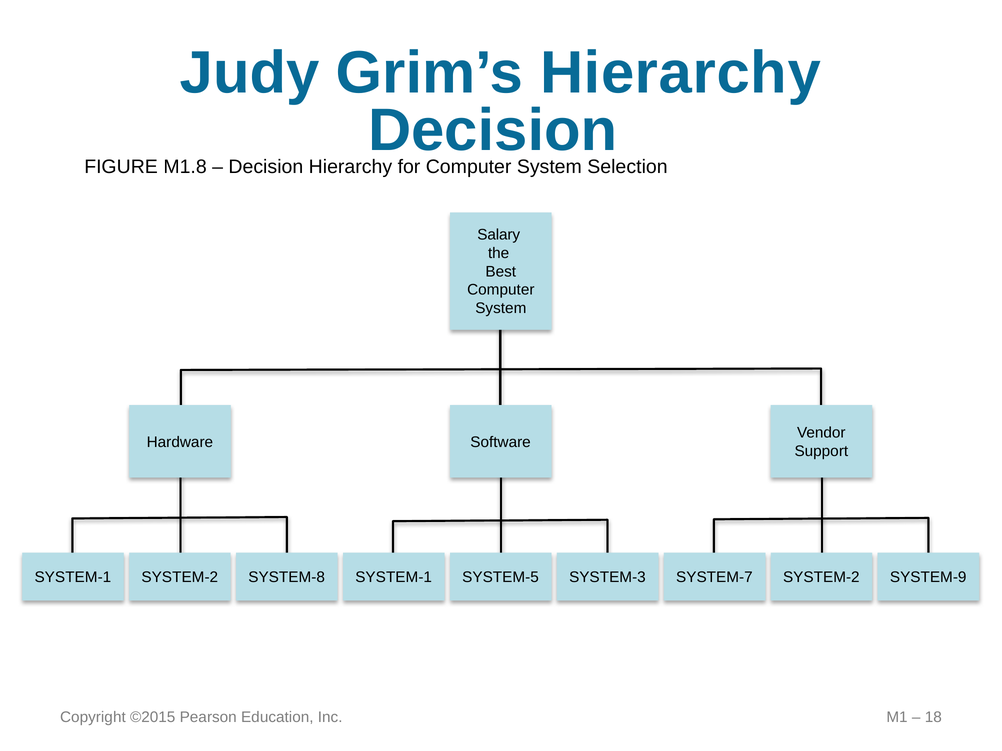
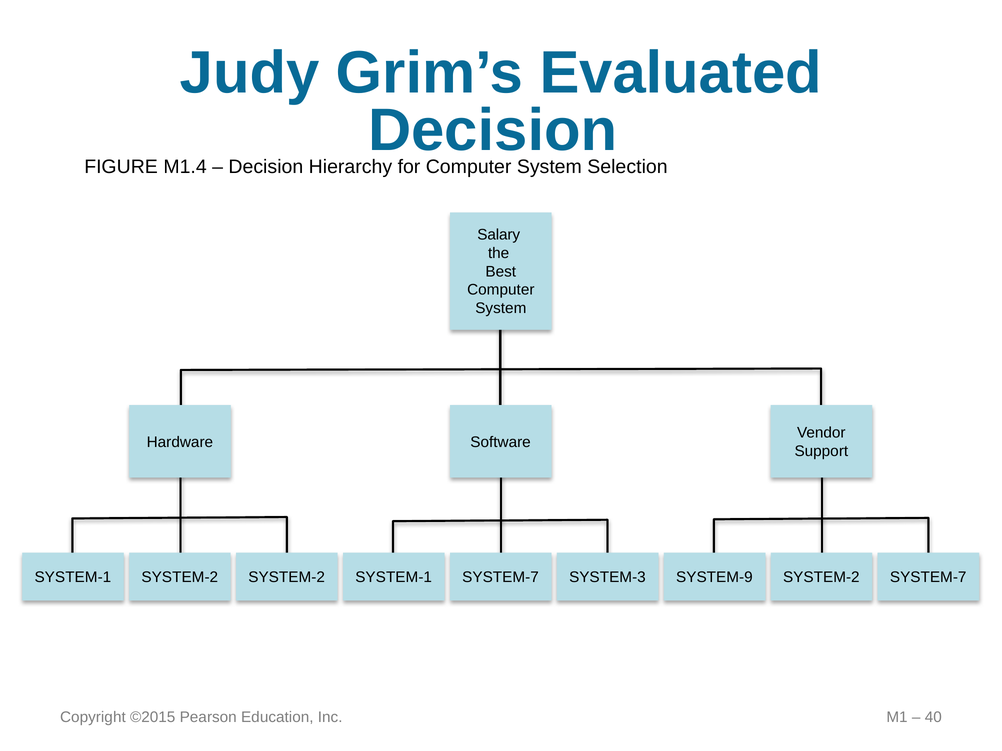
Grim’s Hierarchy: Hierarchy -> Evaluated (681, 73)
M1.8: M1.8 -> M1.4 (185, 167)
SYSTEM-2 SYSTEM-8: SYSTEM-8 -> SYSTEM-2 (287, 578)
SYSTEM-1 SYSTEM-5: SYSTEM-5 -> SYSTEM-7 (501, 578)
SYSTEM-7: SYSTEM-7 -> SYSTEM-9 (714, 578)
SYSTEM-2 SYSTEM-9: SYSTEM-9 -> SYSTEM-7 (928, 578)
18: 18 -> 40 (933, 718)
